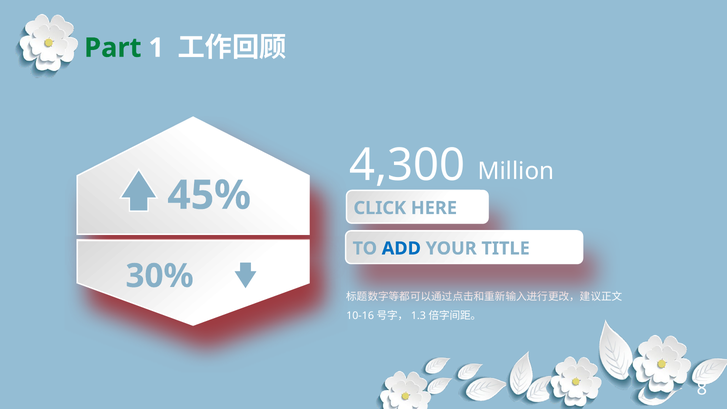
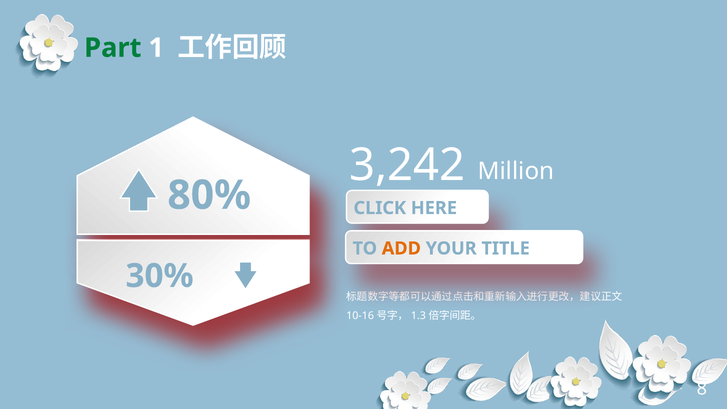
4,300: 4,300 -> 3,242 (407, 165)
45%: 45% -> 80% (209, 195)
ADD colour: blue -> orange (401, 248)
